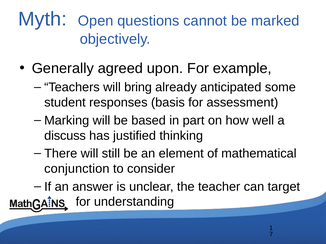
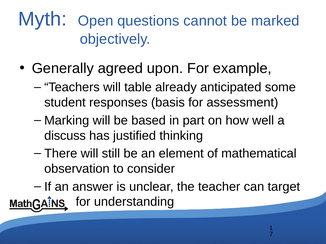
bring: bring -> table (138, 87)
conjunction: conjunction -> observation (77, 169)
